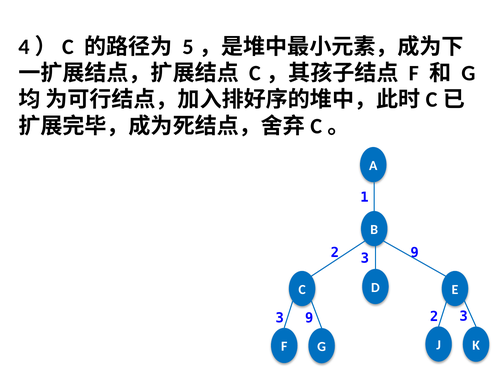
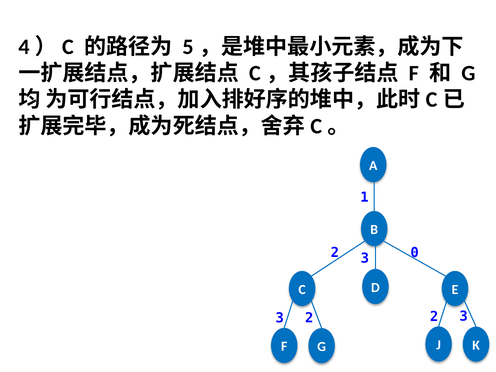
2 3 9: 9 -> 0 (415, 252)
9: 9 -> 2 (309, 318)
